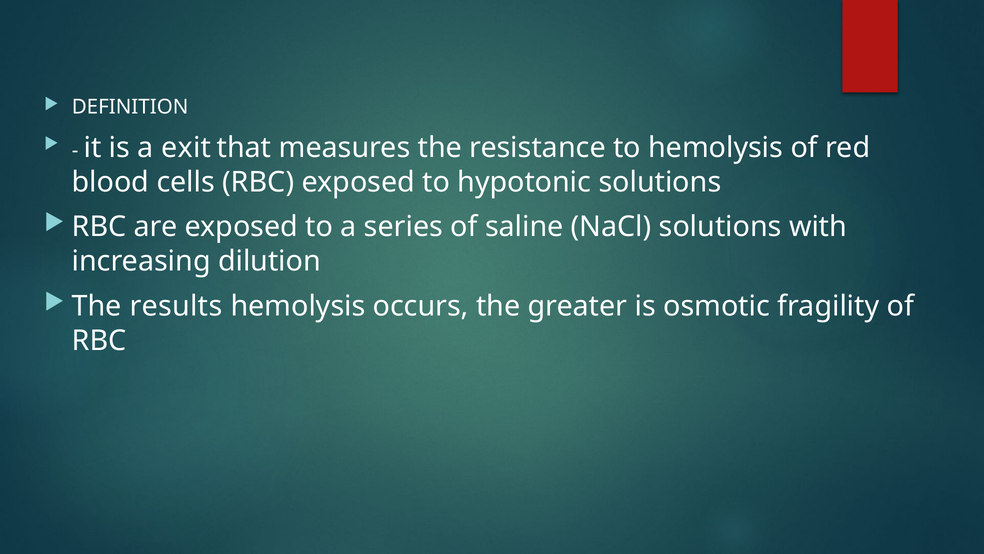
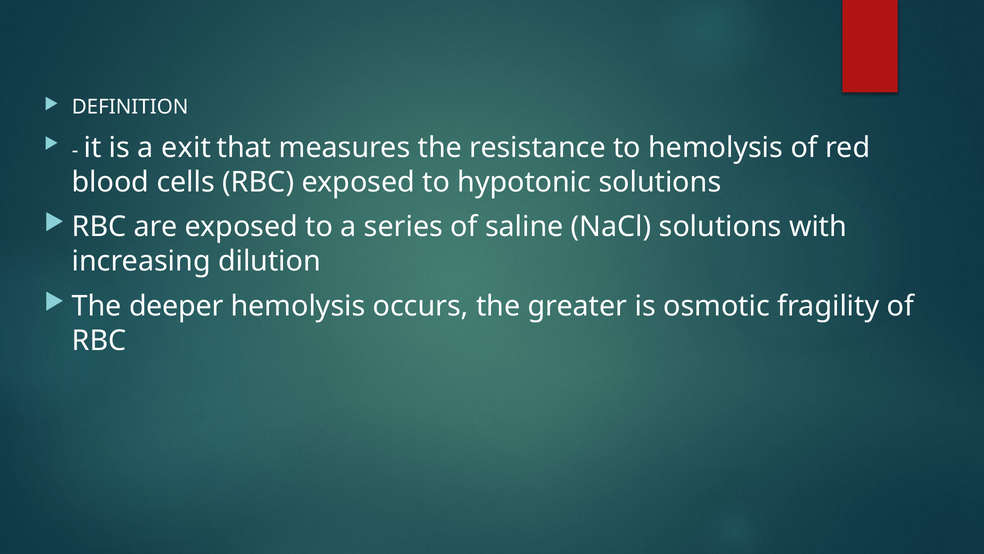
results: results -> deeper (176, 306)
